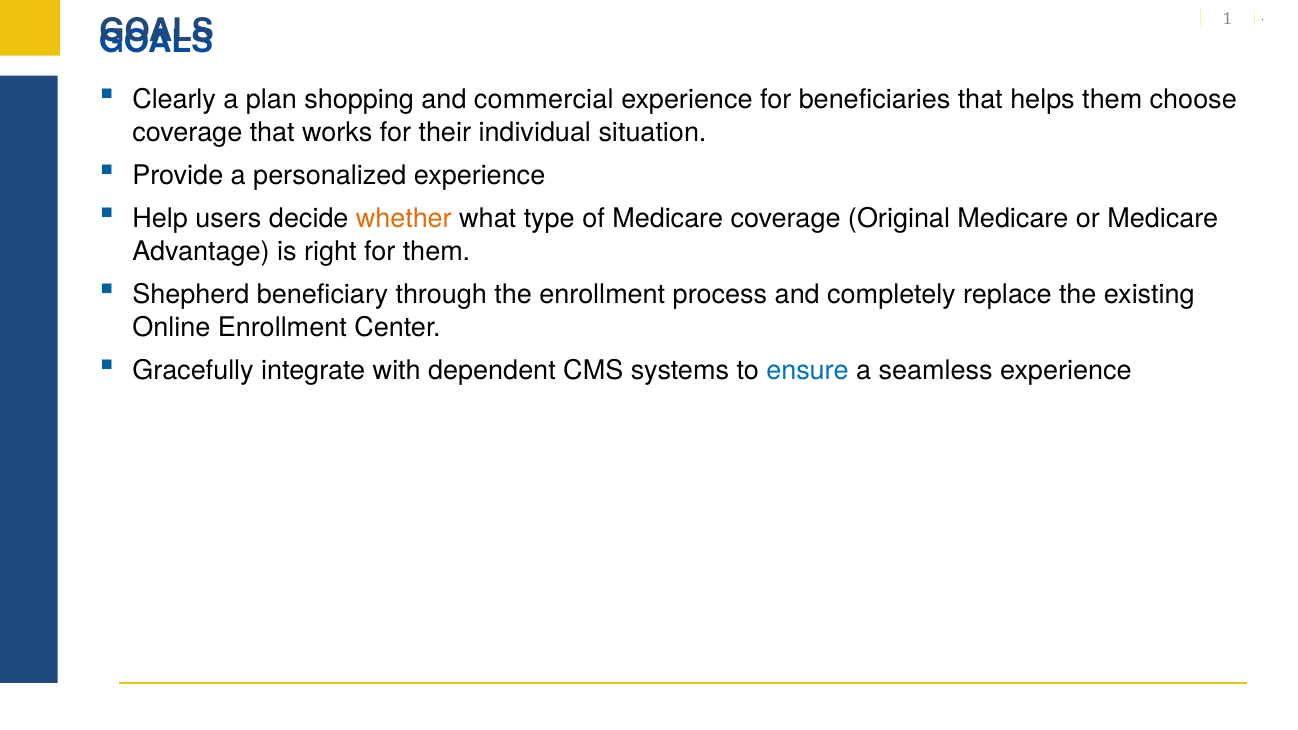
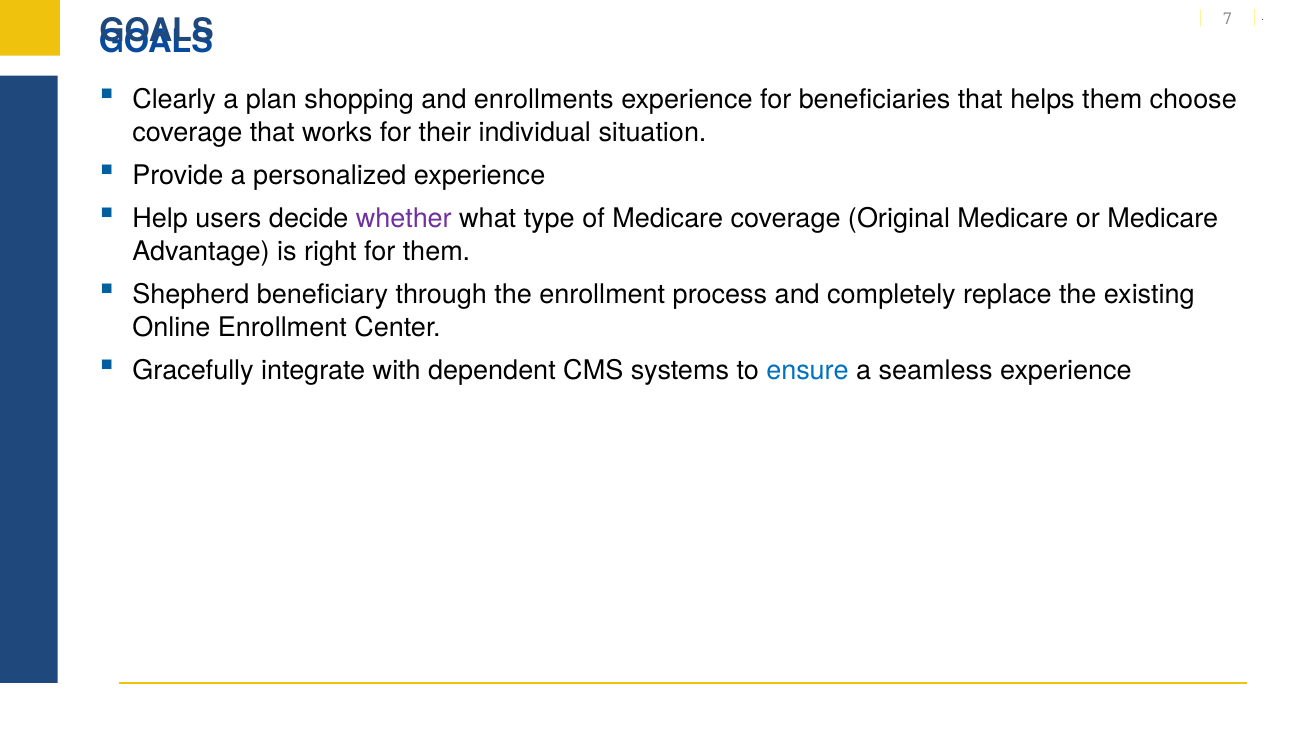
1: 1 -> 7 (1227, 19)
commercial: commercial -> enrollments (544, 100)
whether colour: orange -> purple (404, 219)
